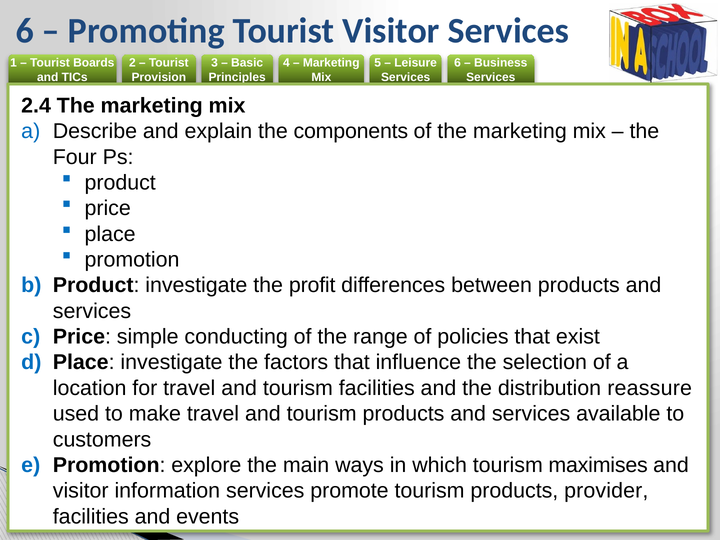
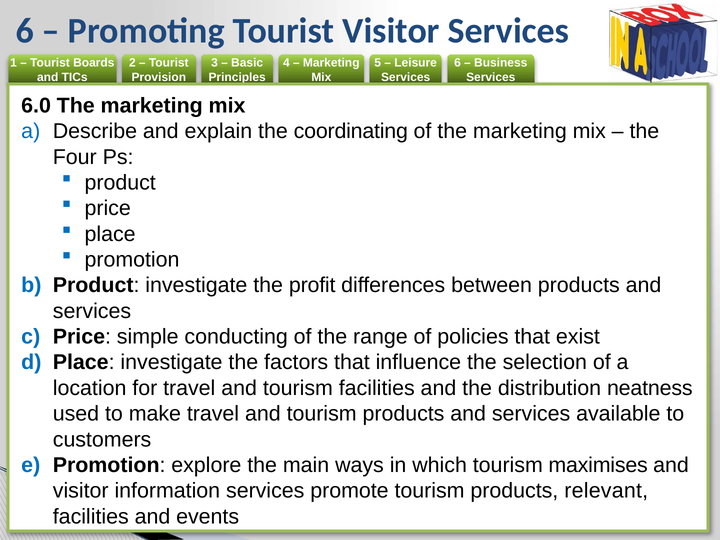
2.4: 2.4 -> 6.0 (36, 106)
components: components -> coordinating (351, 131)
reassure: reassure -> neatness (650, 388)
provider: provider -> relevant (606, 491)
